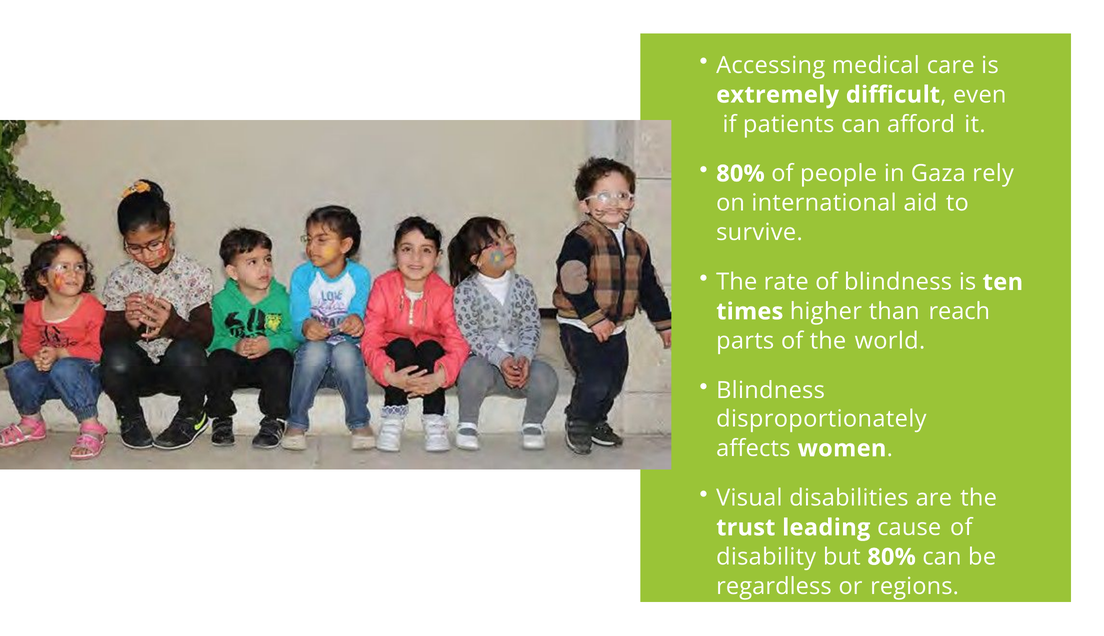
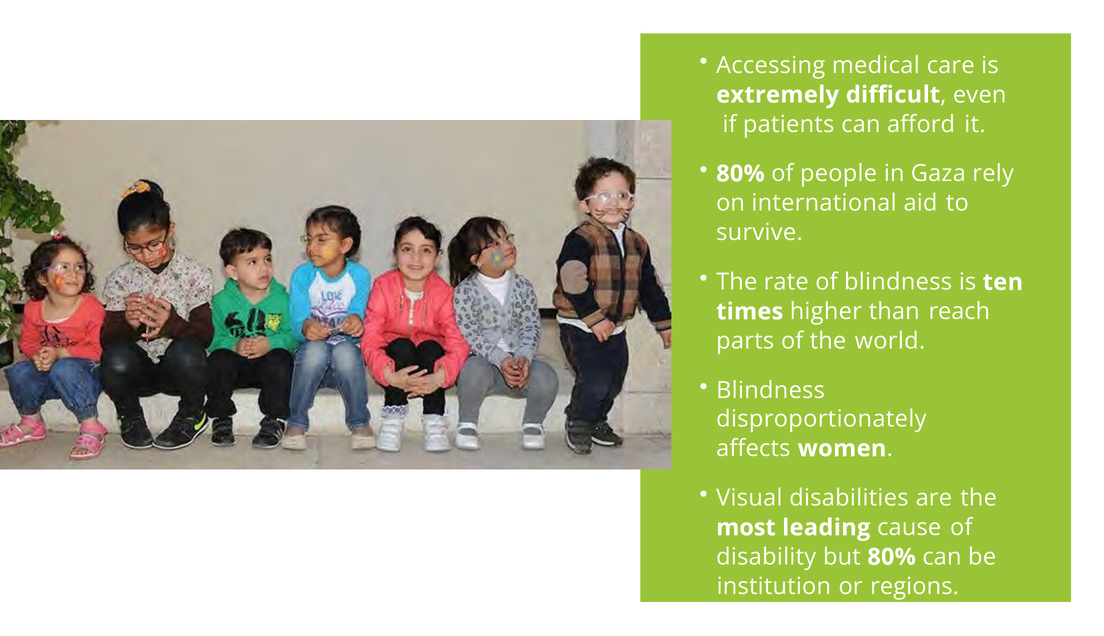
trust: trust -> most (746, 528)
regardless: regardless -> institution (774, 587)
